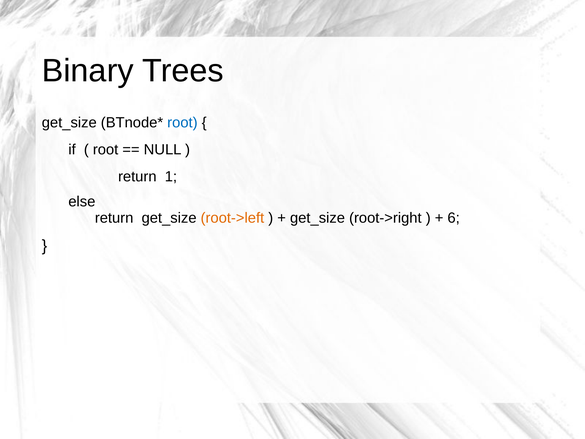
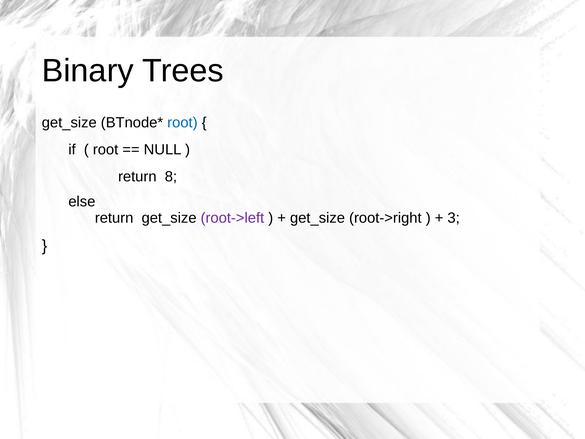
1: 1 -> 8 (171, 177)
root->left colour: orange -> purple (232, 218)
6: 6 -> 3 (454, 218)
